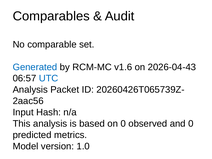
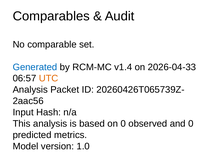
v1.6: v1.6 -> v1.4 (123, 67)
2026-04-43: 2026-04-43 -> 2026-04-33 (172, 67)
UTC colour: blue -> orange (49, 78)
